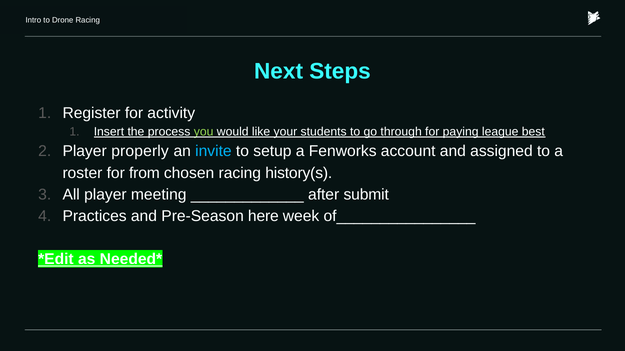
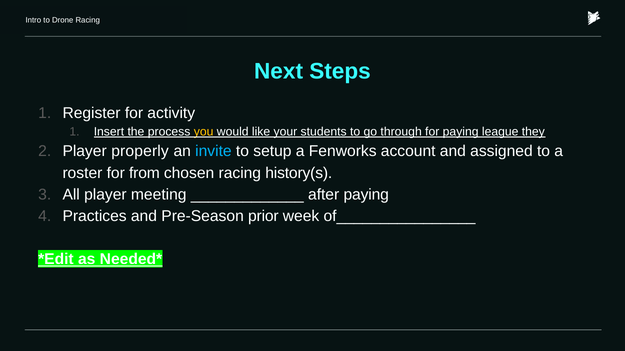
you colour: light green -> yellow (204, 132)
best: best -> they (533, 132)
after submit: submit -> paying (366, 195)
here: here -> prior (263, 216)
